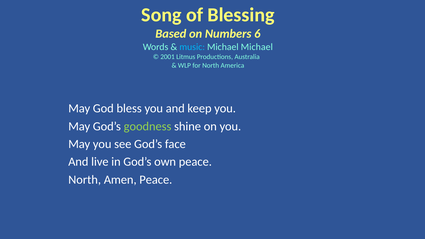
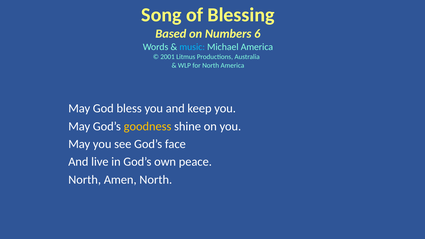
Michael Michael: Michael -> America (257, 47)
goodness colour: light green -> yellow (148, 126)
Amen Peace: Peace -> North (156, 180)
